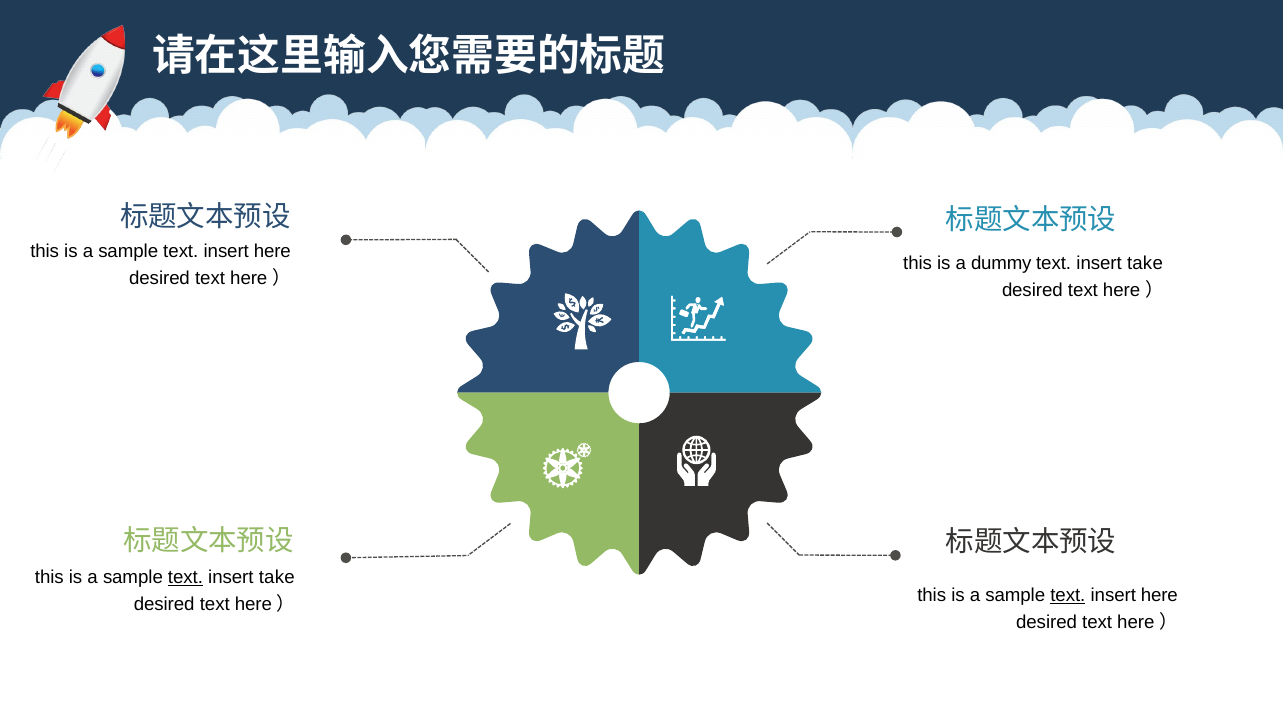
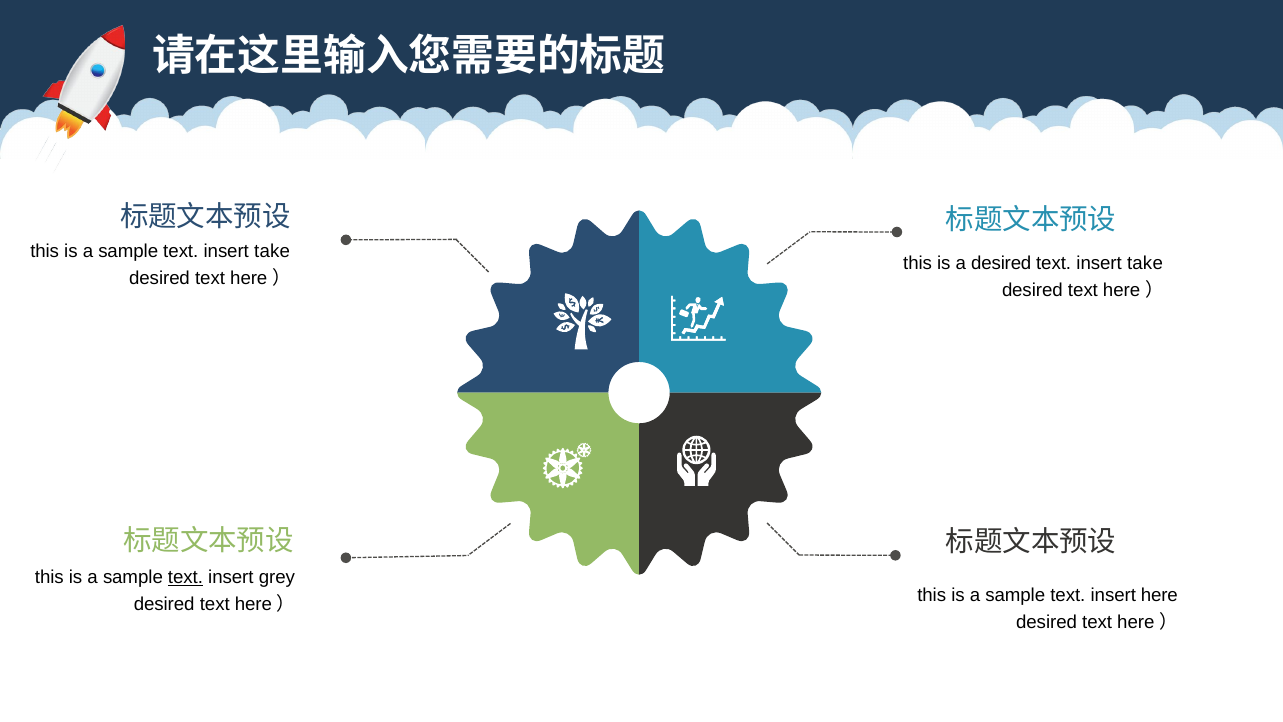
here: here -> take (272, 251)
a dummy: dummy -> desired (1001, 263)
take: take -> grey (277, 577)
text underline: present -> none (1068, 595)
